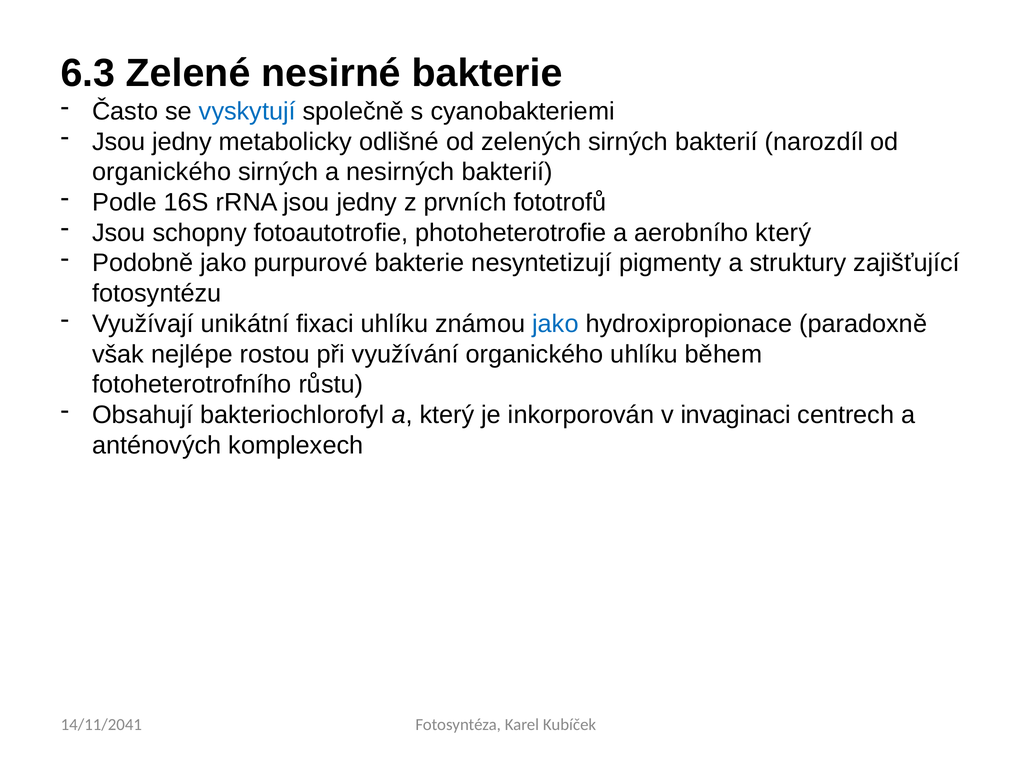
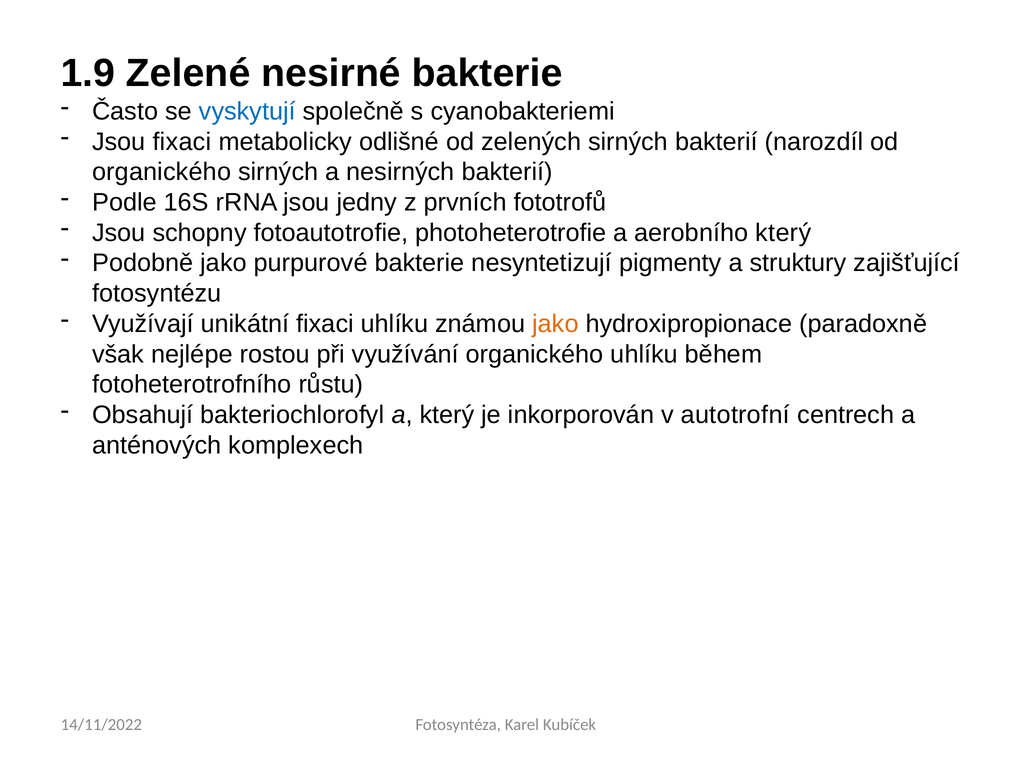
6.3: 6.3 -> 1.9 (88, 73)
jedny: jedny -> fixaci (182, 142)
jako colour: blue -> orange (555, 324)
invaginaci: invaginaci -> autotrofní (735, 415)
14/11/2041: 14/11/2041 -> 14/11/2022 (101, 725)
